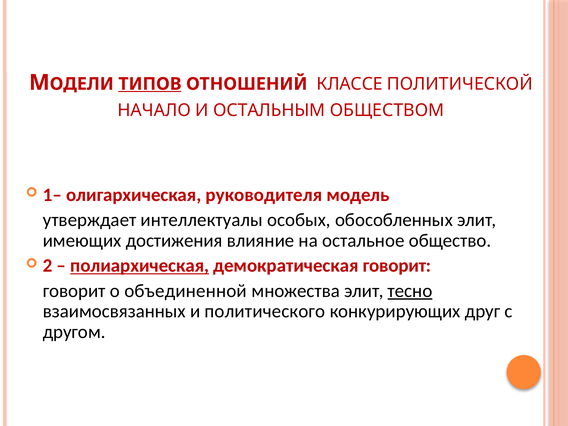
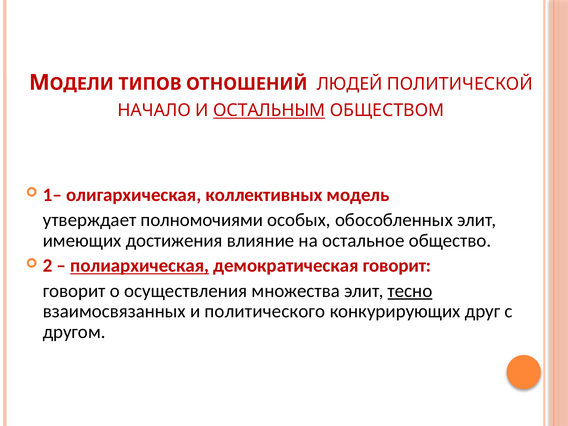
ТИПОВ underline: present -> none (150, 84)
КЛАССЕ: КЛАССЕ -> ЛЮДЕЙ (350, 84)
ОСТАЛЬНЫМ underline: none -> present (269, 110)
руководителя: руководителя -> коллективных (264, 195)
интеллектуалы: интеллектуалы -> полномочиями (202, 220)
объединенной: объединенной -> осуществления (186, 291)
